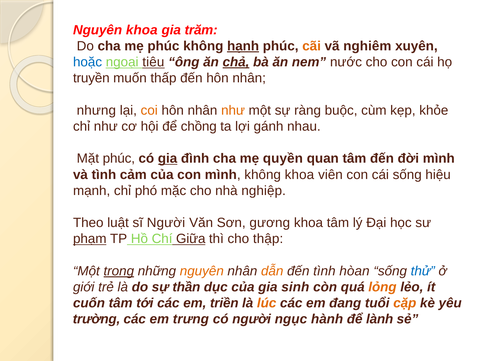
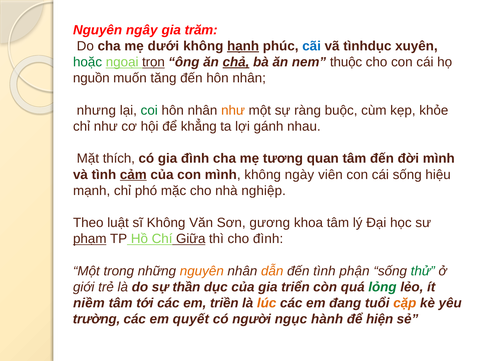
Nguyên khoa: khoa -> ngây (142, 30)
mẹ phúc: phúc -> dưới (163, 46)
cãi colour: orange -> blue (312, 46)
nghiêm: nghiêm -> tìnhdục (367, 46)
hoặc colour: blue -> green (88, 62)
tiêu: tiêu -> trọn (153, 62)
nước: nước -> thuộc (346, 62)
truyền: truyền -> nguồn (91, 78)
thấp: thấp -> tăng (163, 78)
coi colour: orange -> green (149, 110)
chồng: chồng -> khẳng (199, 127)
Mặt phúc: phúc -> thích (119, 159)
gia underline: present -> none (168, 159)
quyền: quyền -> tương (283, 159)
cảm underline: none -> present (133, 175)
không khoa: khoa -> ngày (299, 175)
sĩ Người: Người -> Không (166, 223)
cho thập: thập -> đình (268, 239)
trong underline: present -> none (119, 271)
hòan: hòan -> phận (354, 271)
thử colour: blue -> green (423, 271)
sinh: sinh -> triển (295, 287)
lỏng colour: orange -> green (382, 287)
cuốn: cuốn -> niềm (89, 304)
trưng: trưng -> quyết (191, 320)
lành: lành -> hiện (380, 320)
